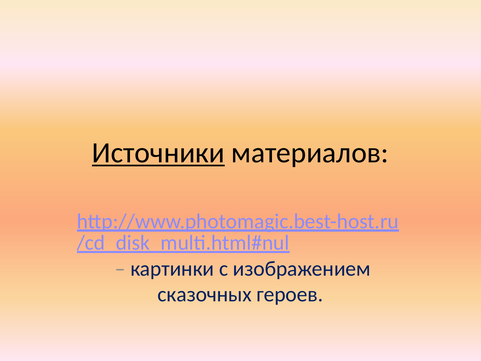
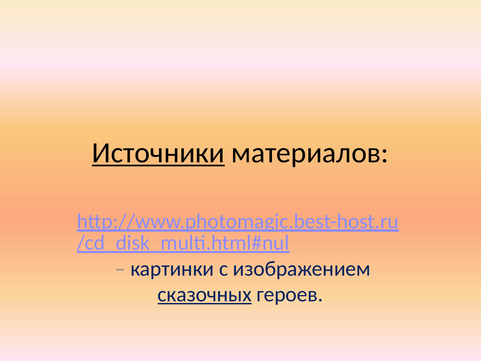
сказочных underline: none -> present (205, 294)
